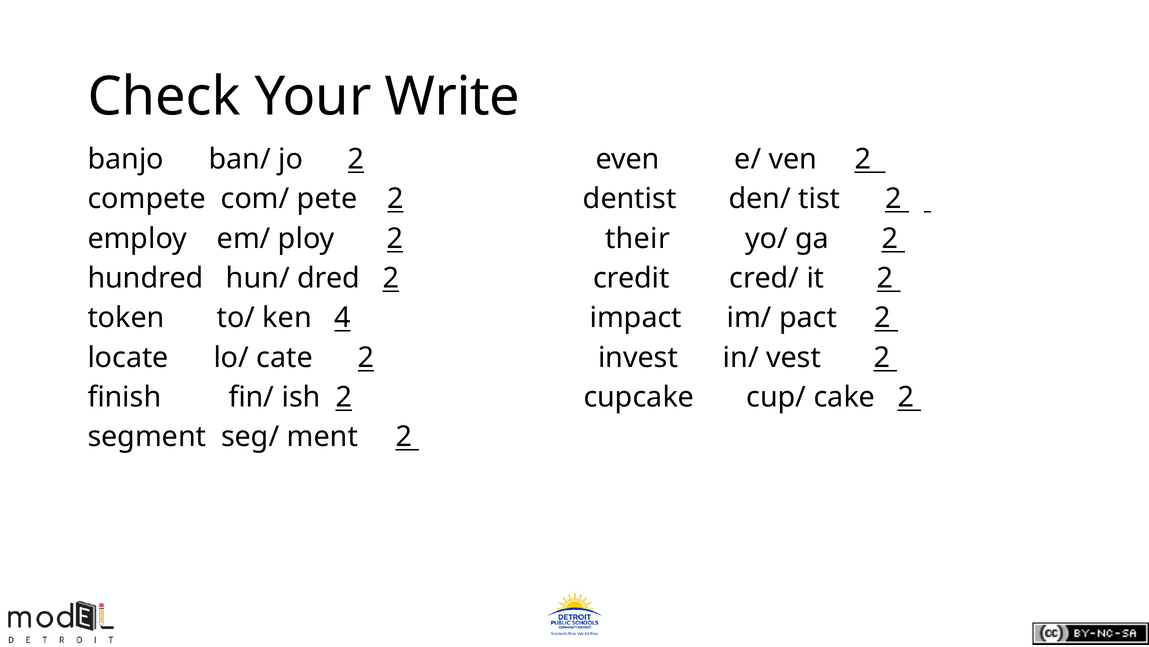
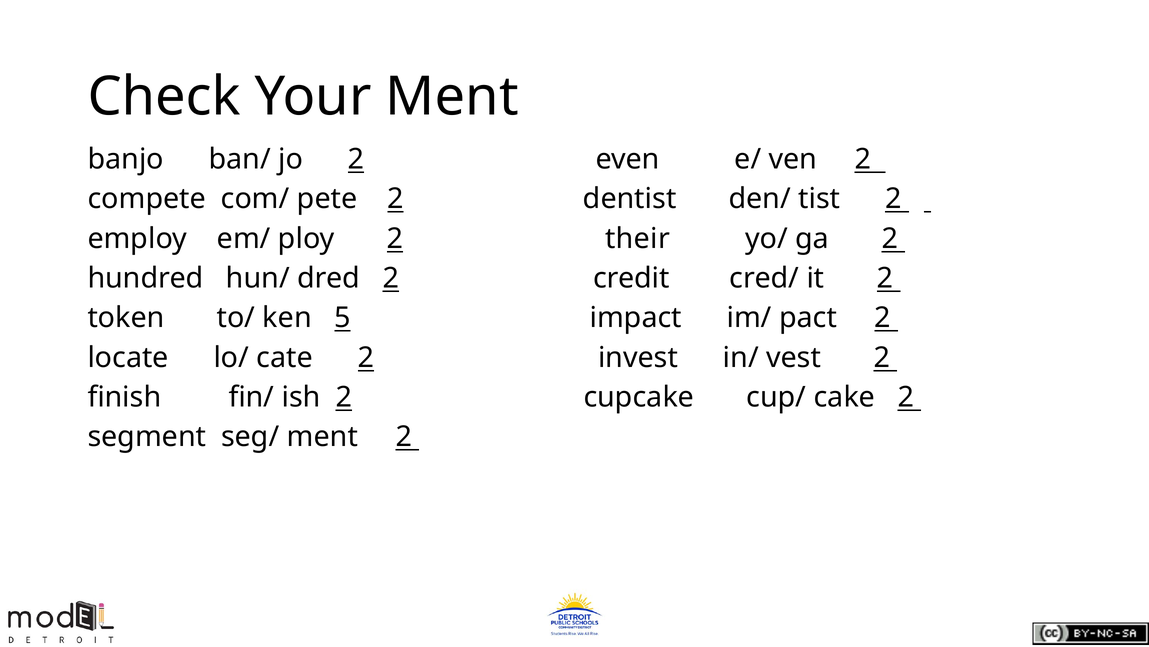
Your Write: Write -> Ment (452, 97)
4: 4 -> 5 (343, 318)
